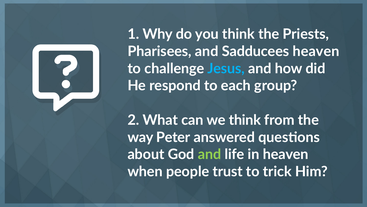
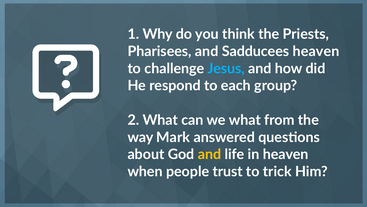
we think: think -> what (245, 120)
Peter: Peter -> Mark (173, 137)
and colour: light green -> yellow (209, 154)
